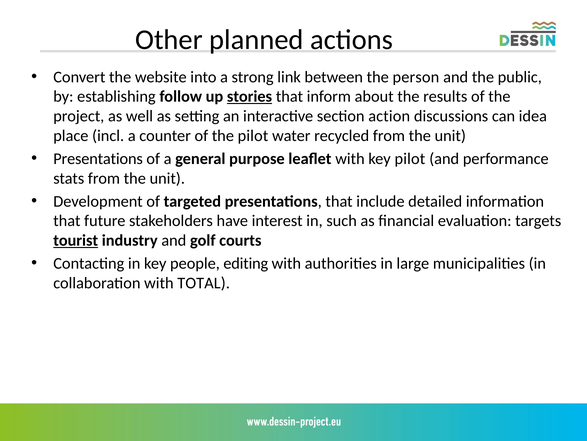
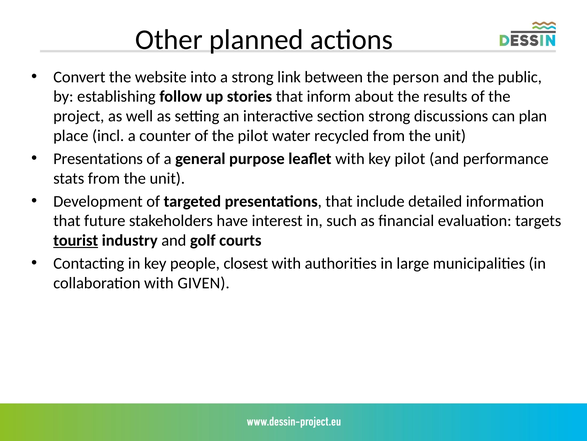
stories underline: present -> none (249, 96)
section action: action -> strong (389, 116)
idea: idea -> plan (533, 116)
editing: editing -> closest (246, 263)
TOTAL: TOTAL -> GIVEN (204, 283)
